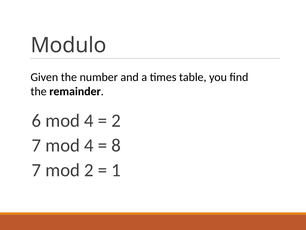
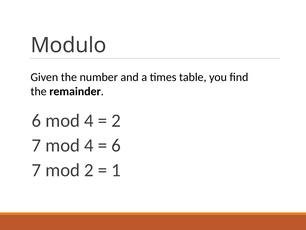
8: 8 -> 6 (116, 145)
